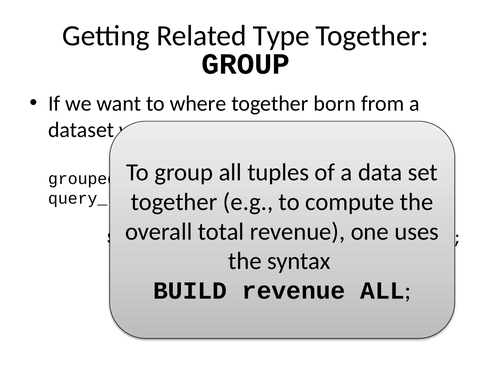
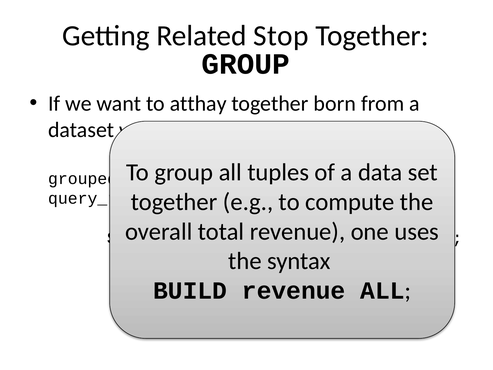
Type: Type -> Stop (281, 36)
where: where -> atthay (198, 103)
